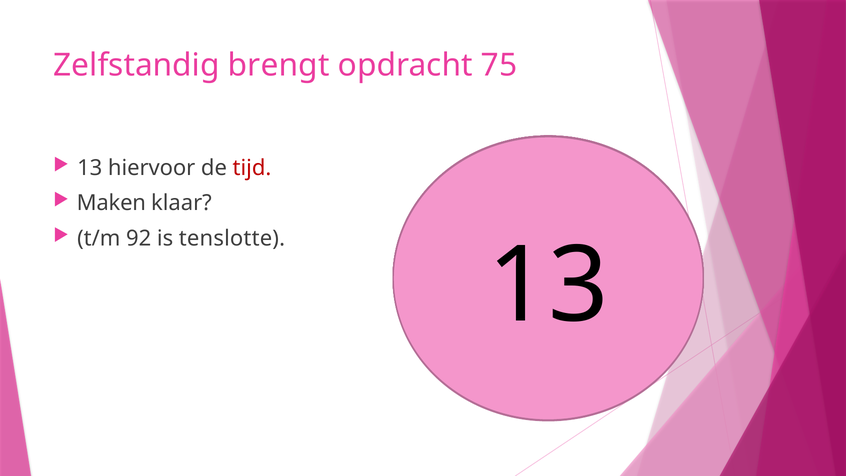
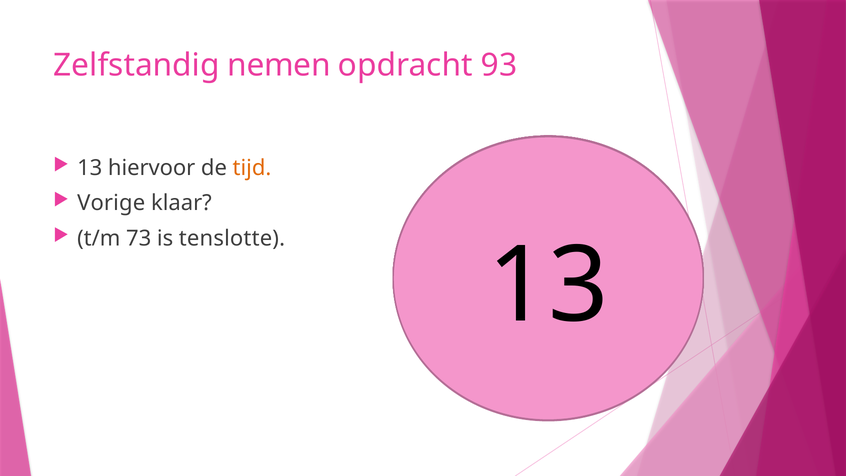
brengt: brengt -> nemen (279, 65)
75: 75 -> 93 (499, 65)
tijd colour: red -> orange (252, 168)
Maken: Maken -> Vorige (111, 203)
92: 92 -> 73 (139, 238)
